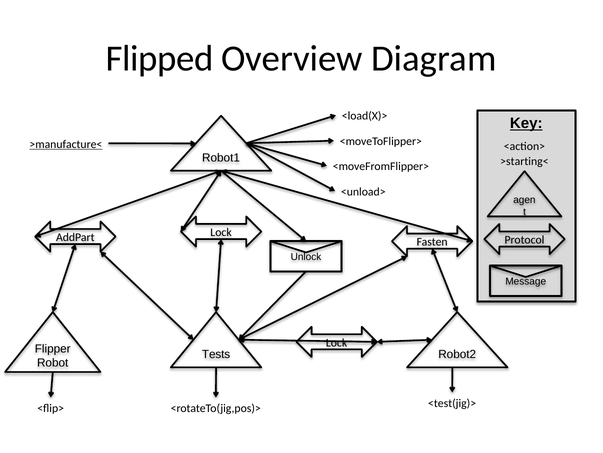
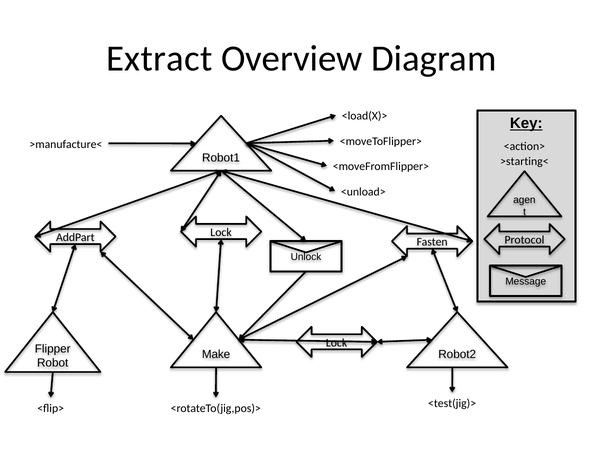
Flipped: Flipped -> Extract (159, 58)
>manufacture< underline: present -> none (66, 144)
Tests: Tests -> Make (216, 354)
